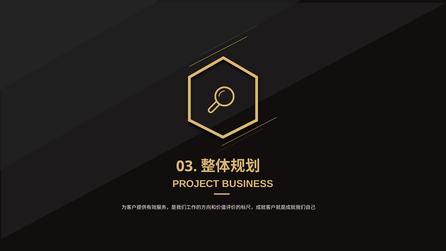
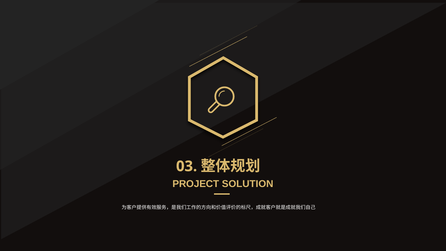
BUSINESS: BUSINESS -> SOLUTION (248, 184)
